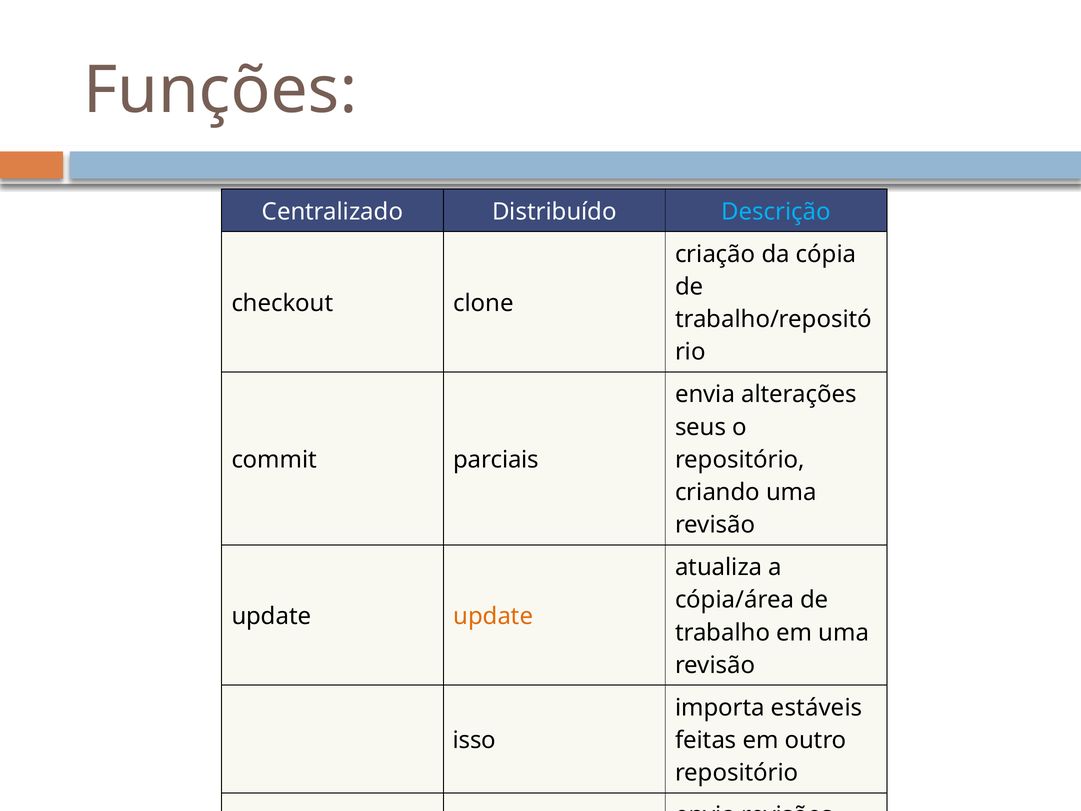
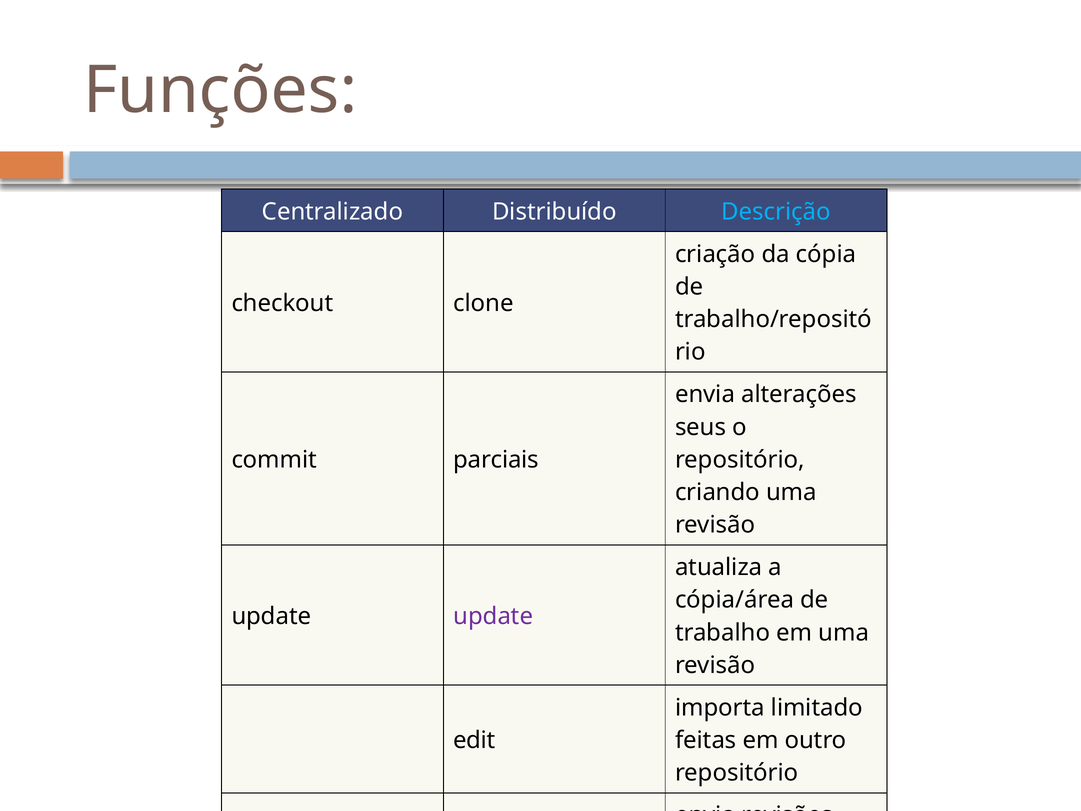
update colour: orange -> purple (493, 616)
estáveis: estáveis -> limitado (817, 707)
isso: isso -> edit (474, 740)
